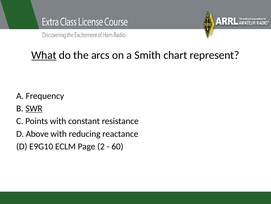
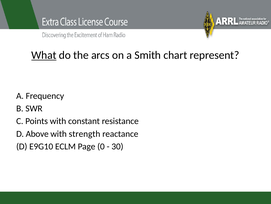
SWR underline: present -> none (34, 108)
reducing: reducing -> strength (85, 133)
2: 2 -> 0 (101, 146)
60: 60 -> 30 (117, 146)
